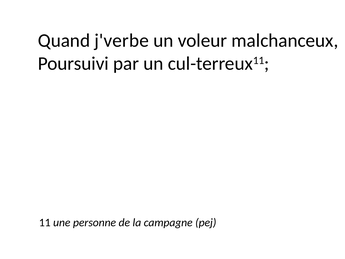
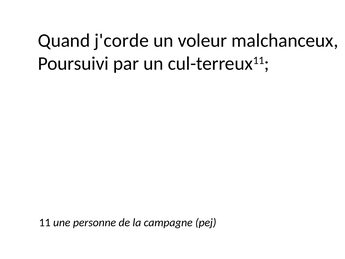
j'verbe: j'verbe -> j'corde (122, 40)
